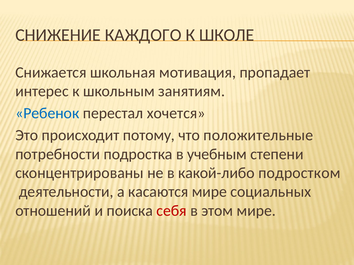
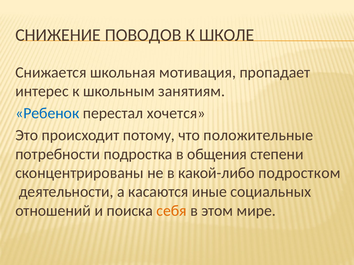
КАЖДОГО: КАЖДОГО -> ПОВОДОВ (143, 35)
учебным: учебным -> общения (217, 154)
касаются мире: мире -> иные (209, 192)
себя colour: red -> orange (172, 211)
